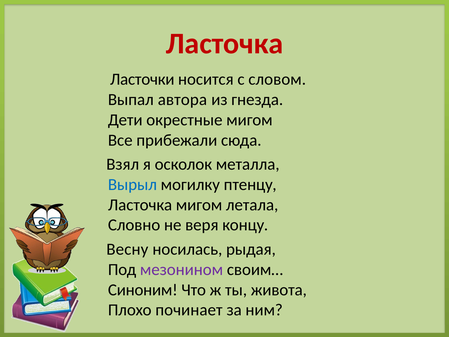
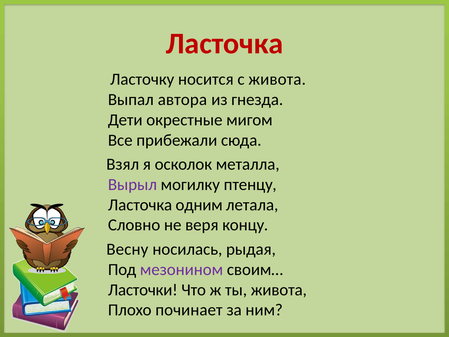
Ласточки: Ласточки -> Ласточку (142, 79)
с словом: словом -> живота (277, 79)
Вырыл colour: blue -> purple (132, 184)
Ласточка мигом: мигом -> одним (199, 205)
Синоним: Синоним -> Ласточки (143, 290)
